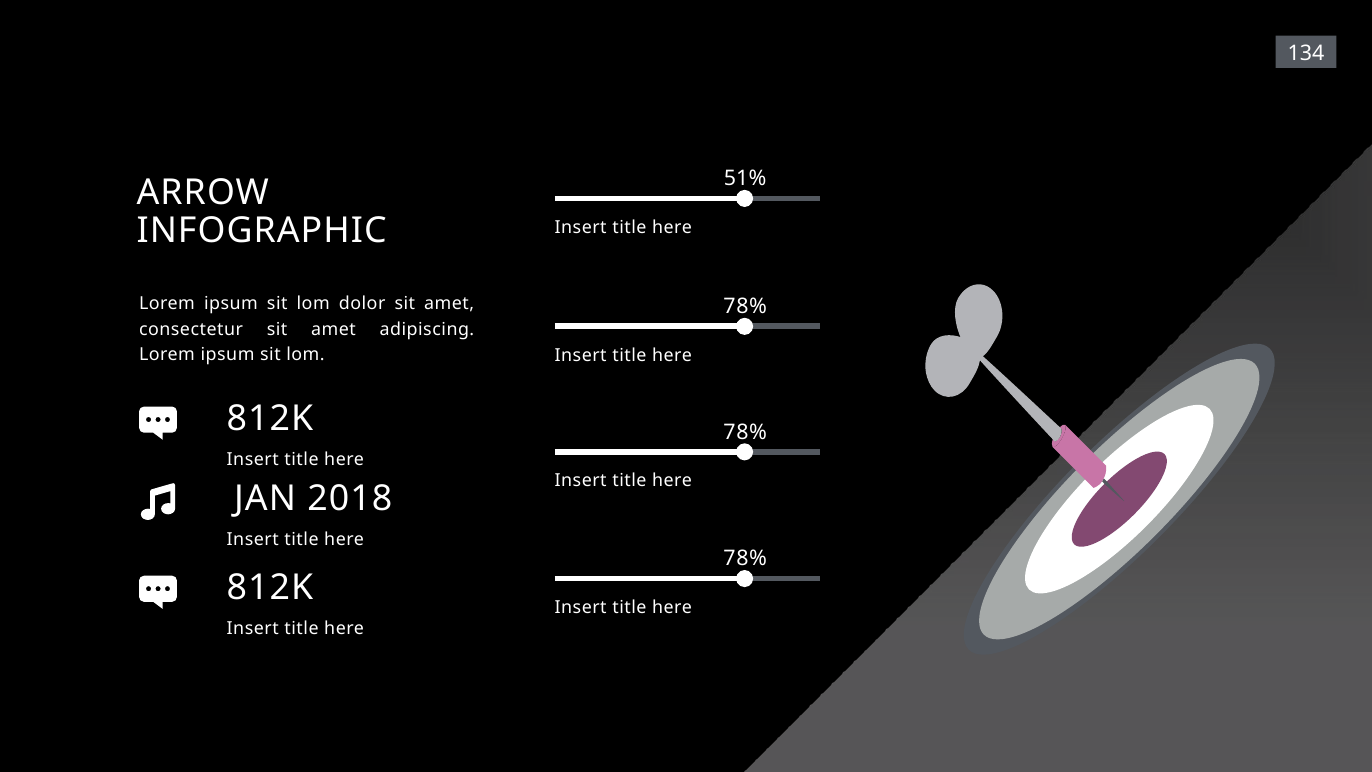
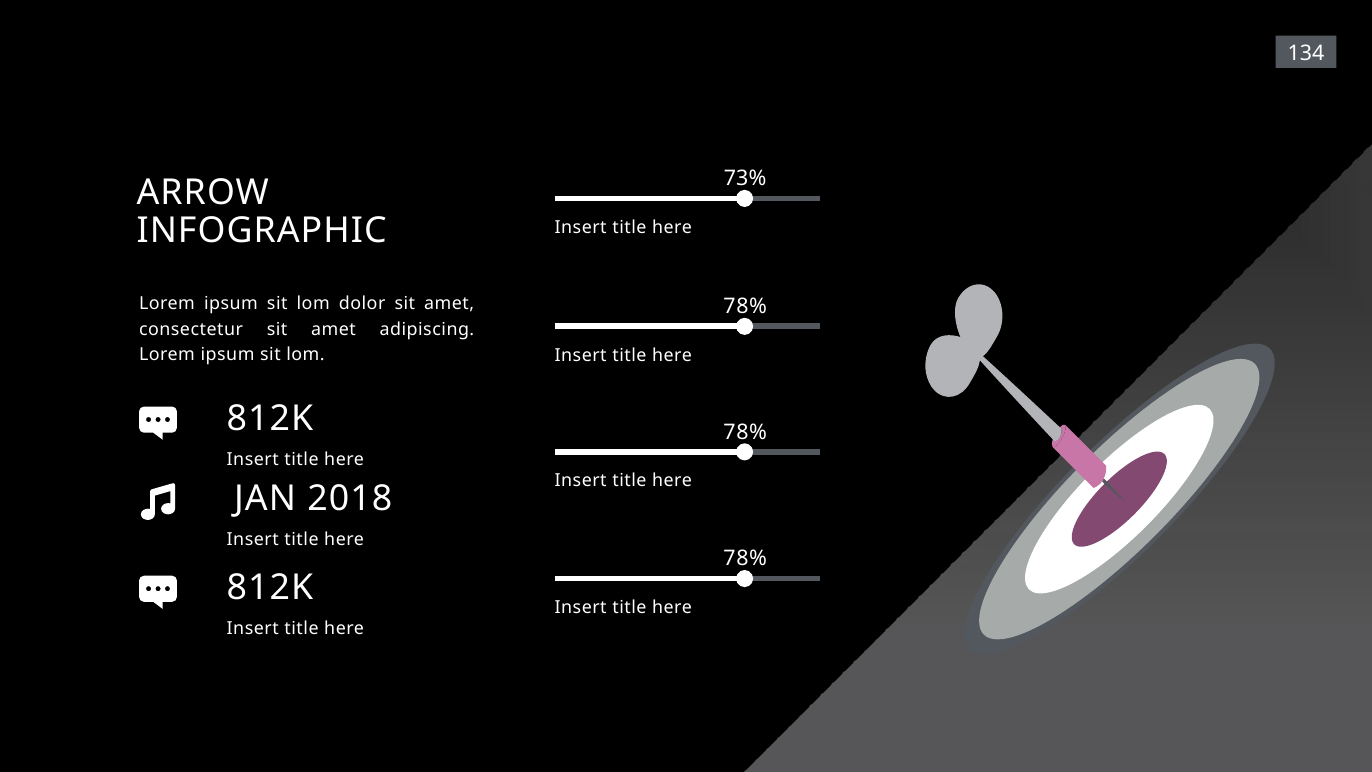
51%: 51% -> 73% (745, 179)
